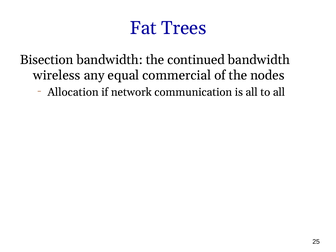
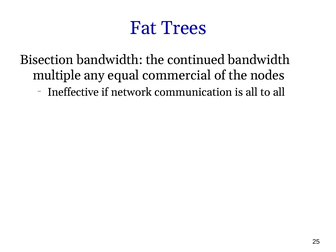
wireless: wireless -> multiple (57, 75)
Allocation: Allocation -> Ineffective (73, 92)
